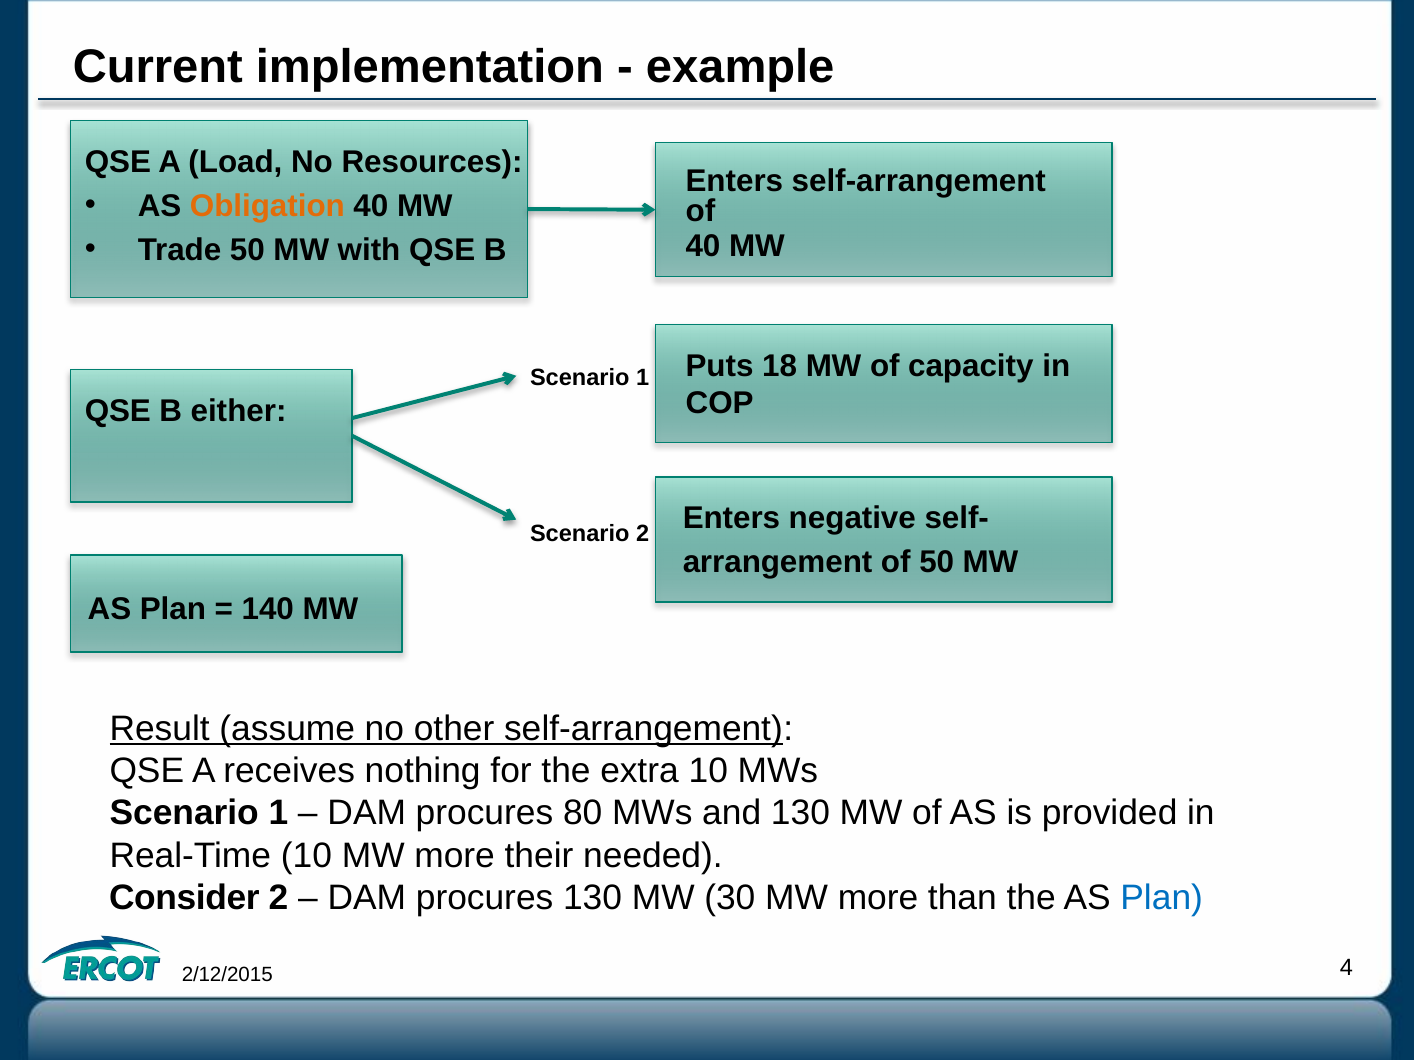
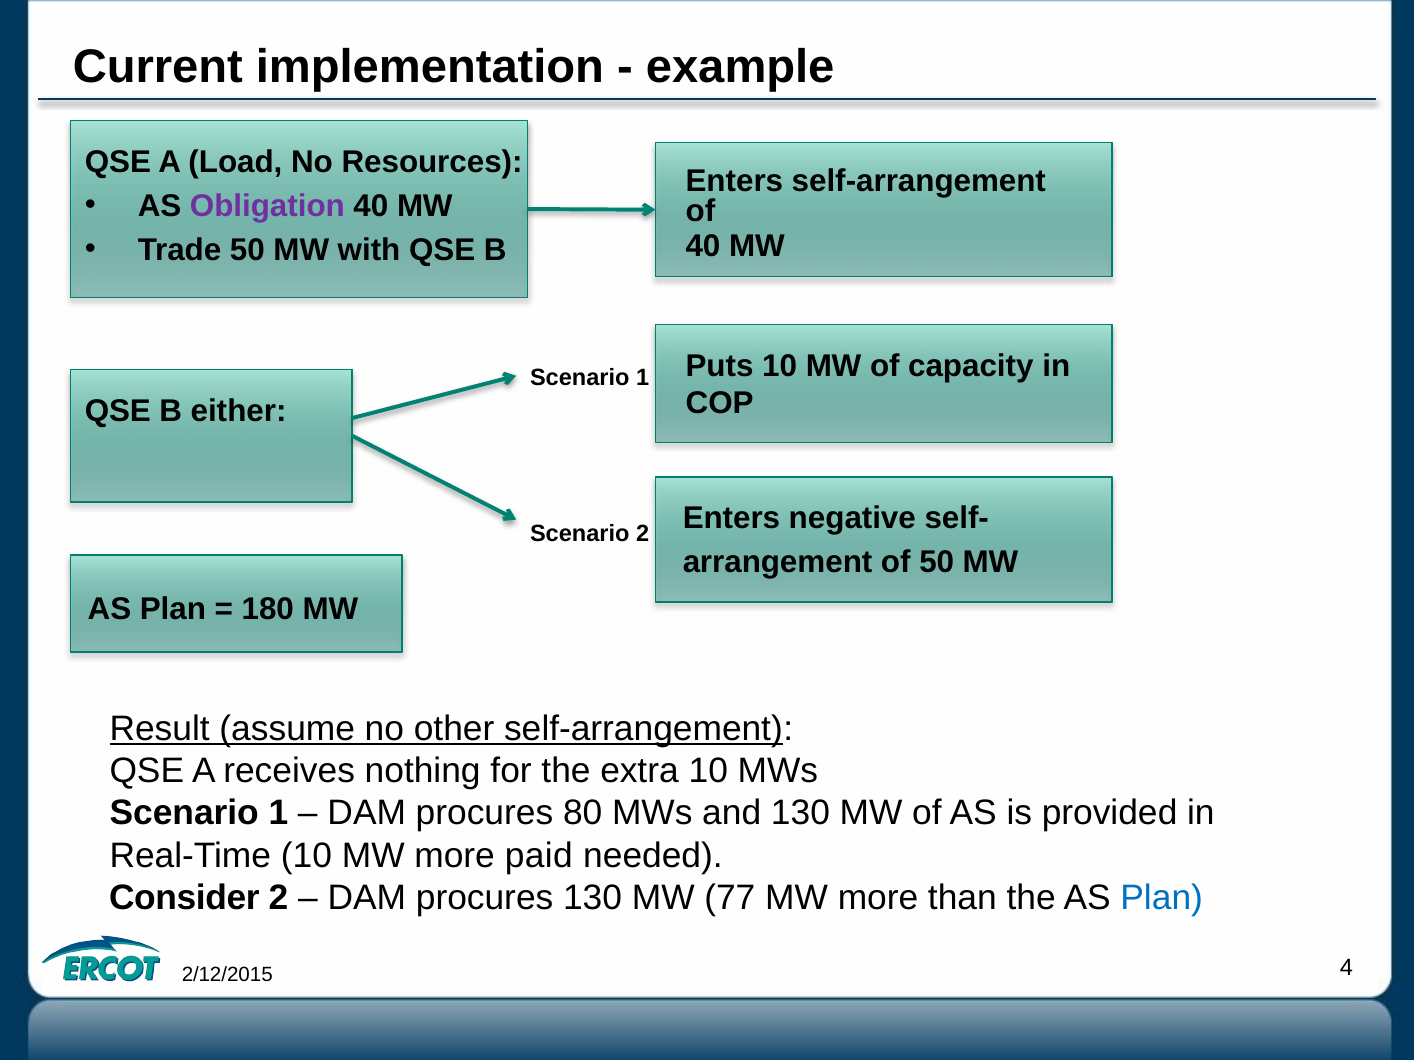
Obligation colour: orange -> purple (267, 206)
Puts 18: 18 -> 10 (780, 366)
140: 140 -> 180 (268, 610)
their: their -> paid (539, 856)
30: 30 -> 77 (730, 898)
